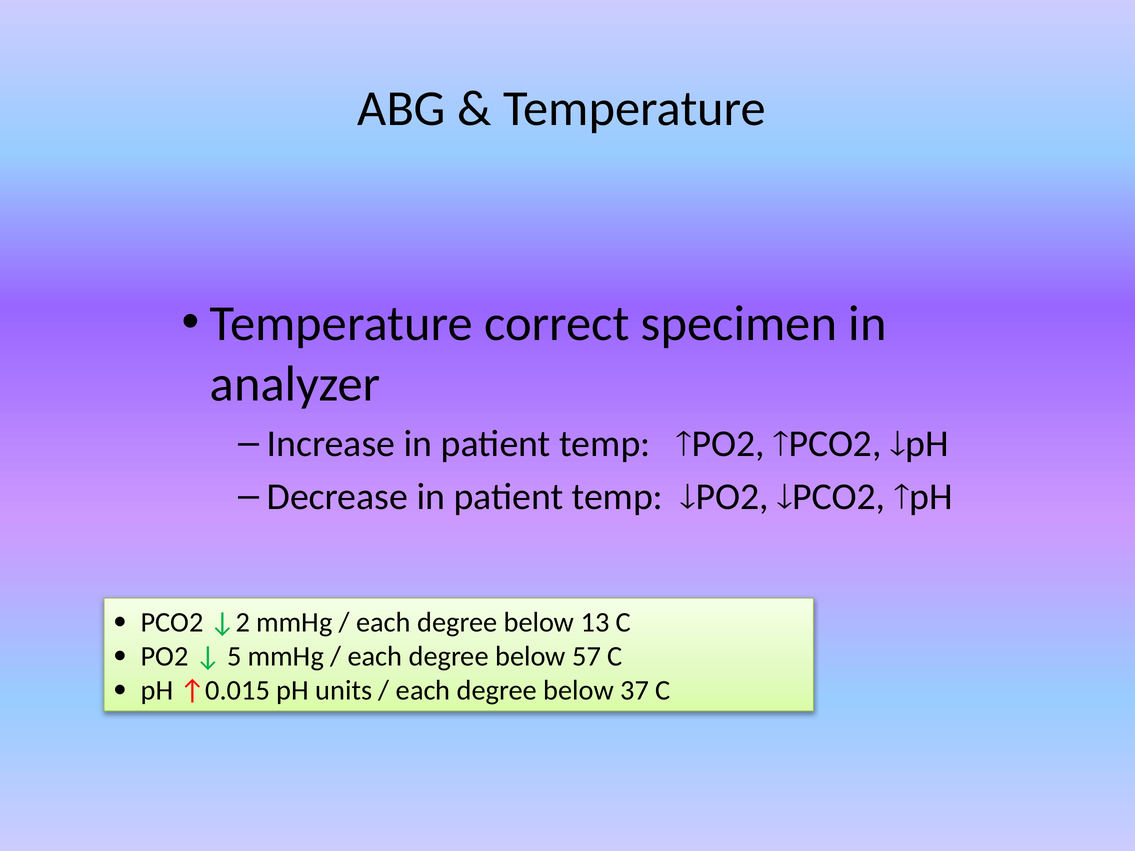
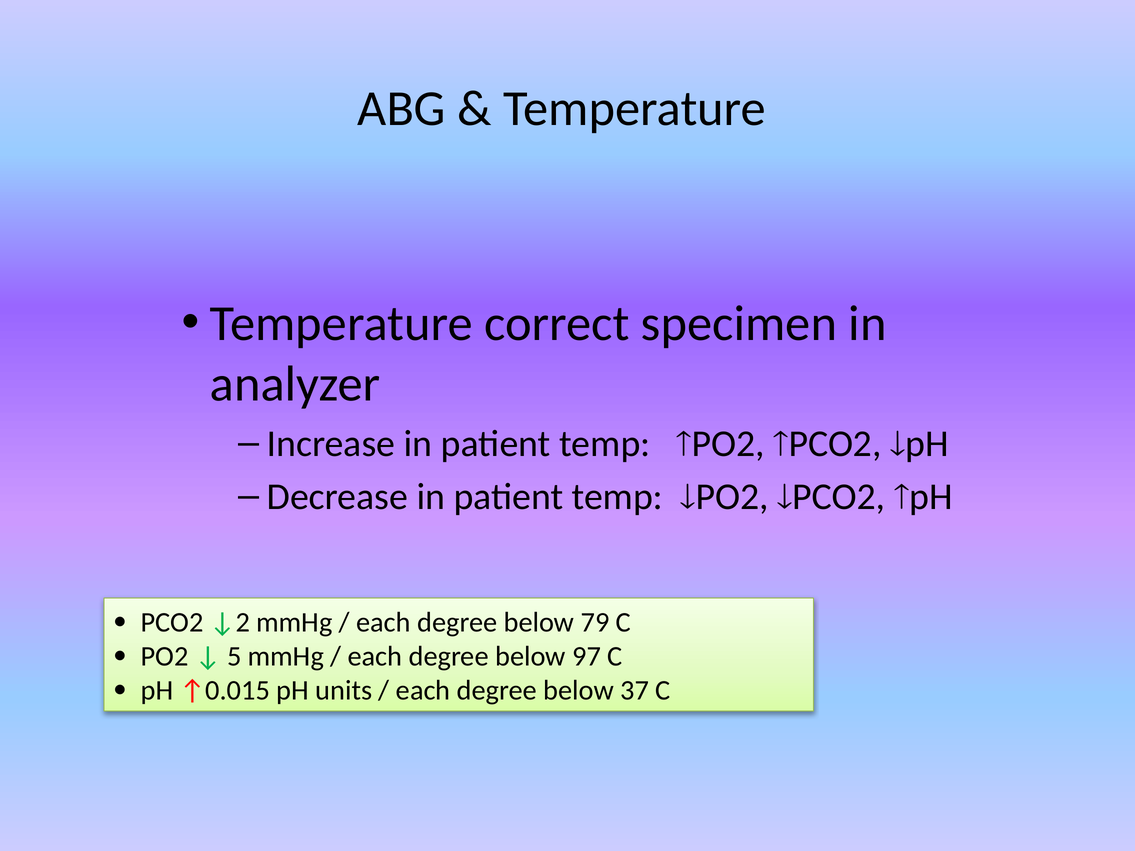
13: 13 -> 79 (595, 623)
57: 57 -> 97 (587, 657)
